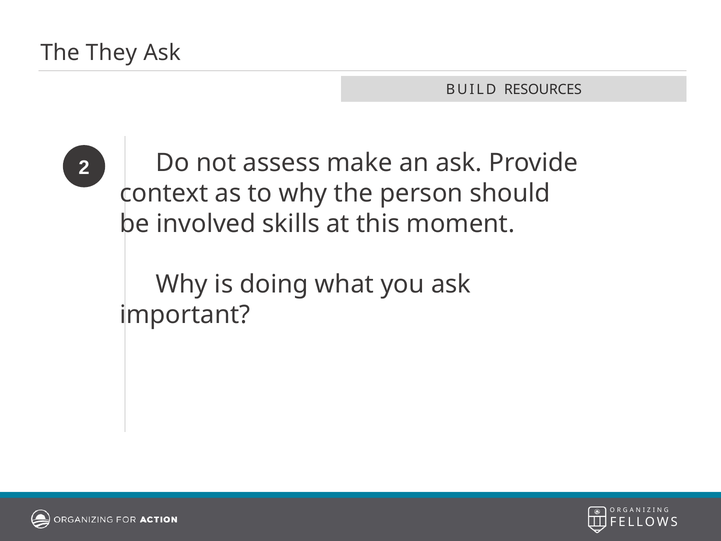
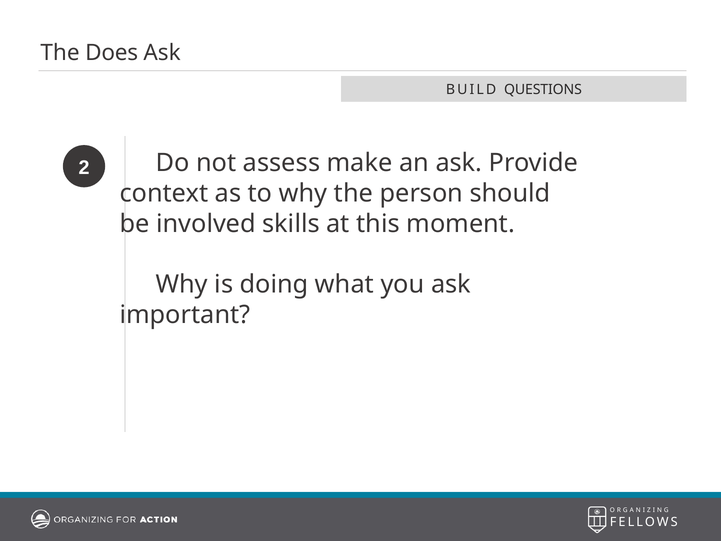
They: They -> Does (112, 53)
RESOURCES: RESOURCES -> QUESTIONS (543, 90)
